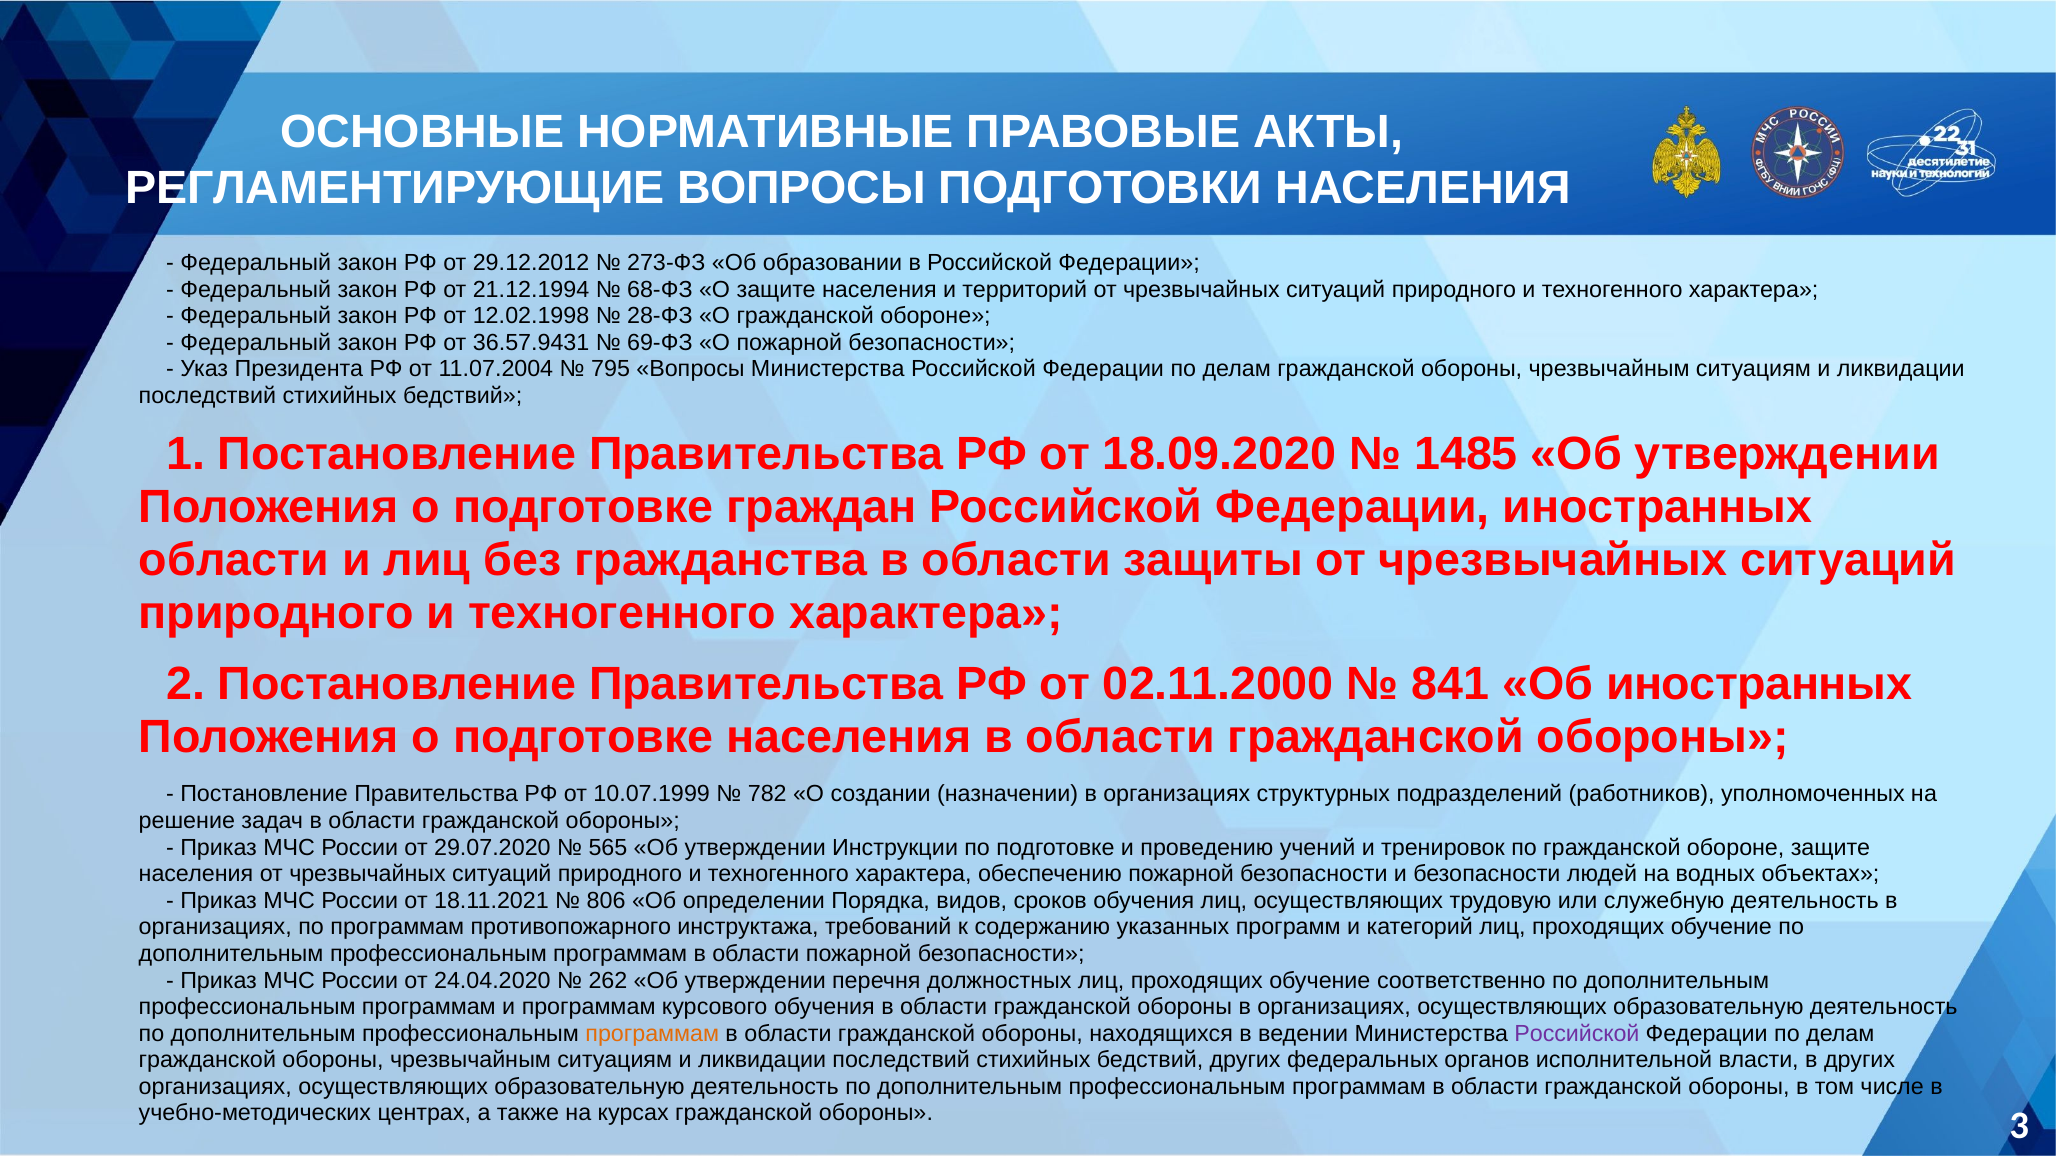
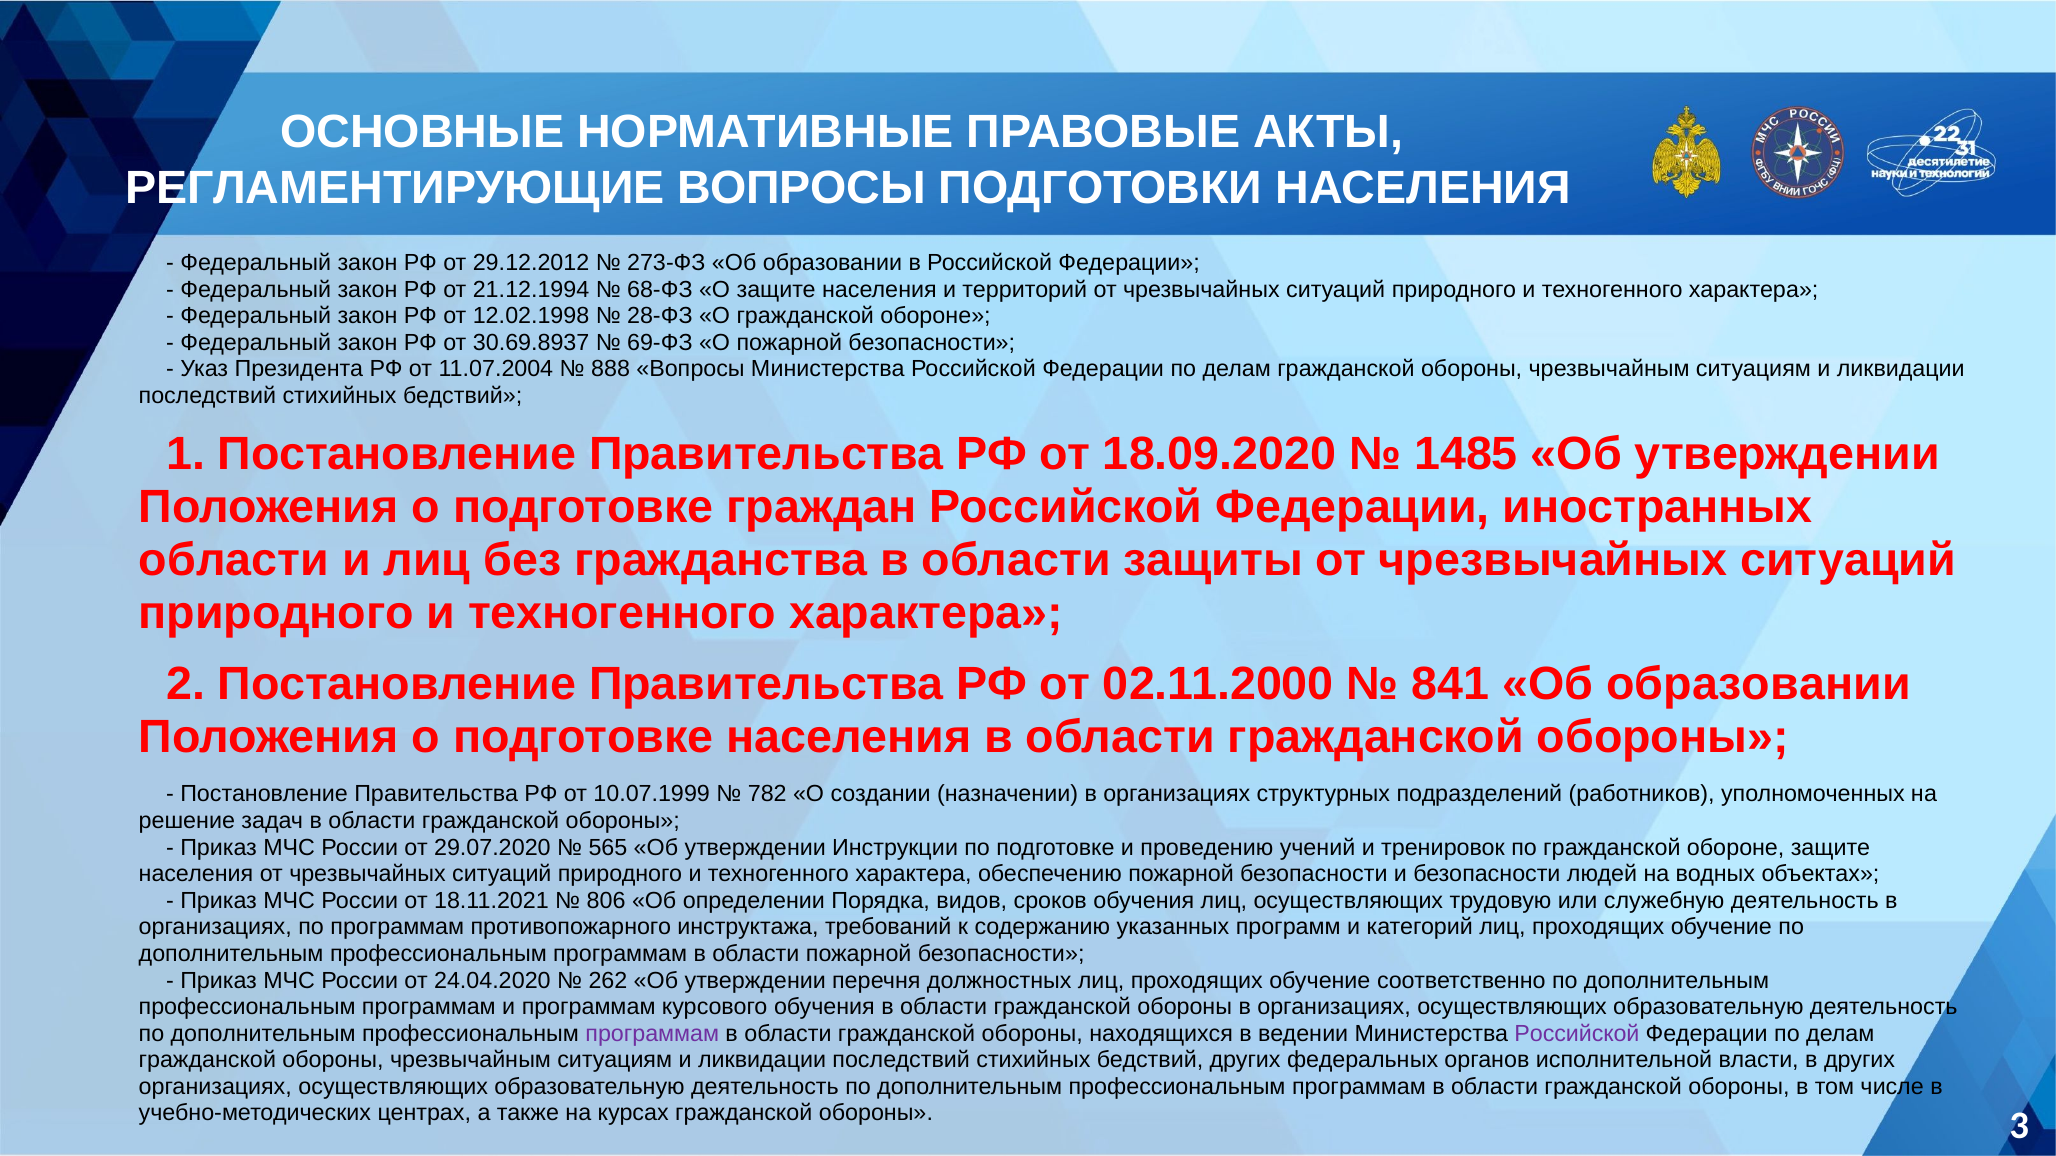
36.57.9431: 36.57.9431 -> 30.69.8937 (531, 343)
795: 795 -> 888 (611, 369)
841 Об иностранных: иностранных -> образовании (1759, 684)
программам colour: orange -> purple (652, 1034)
